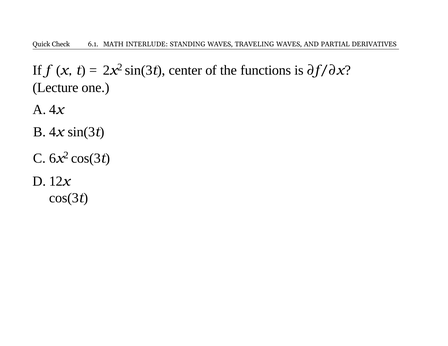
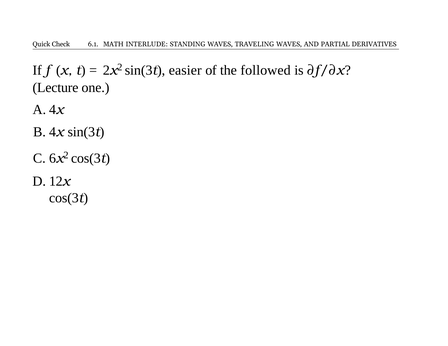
center: center -> easier (185, 70)
functions: functions -> followed (266, 70)
